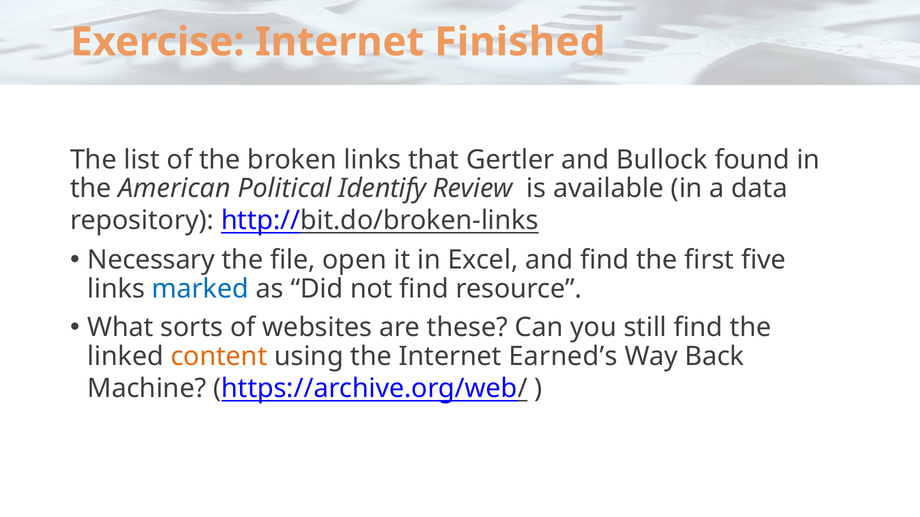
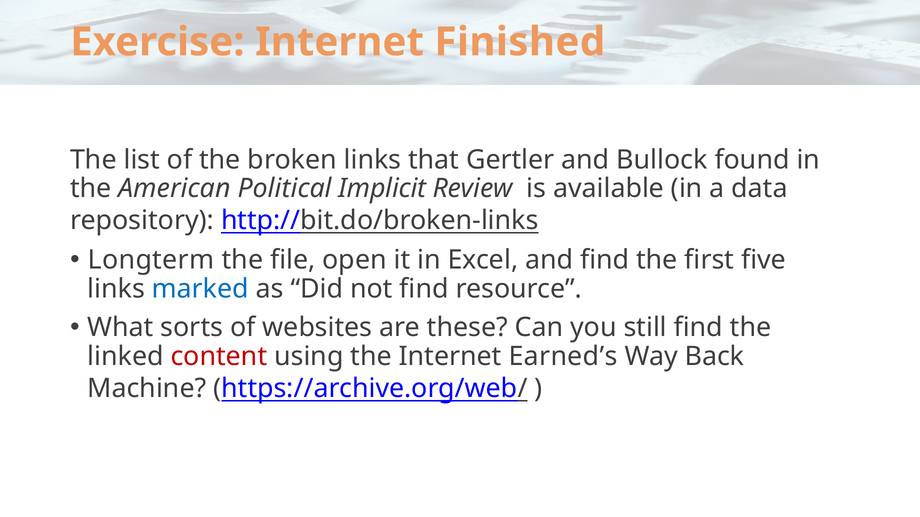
Identify: Identify -> Implicit (382, 189)
Necessary: Necessary -> Longterm (151, 260)
content colour: orange -> red (219, 357)
